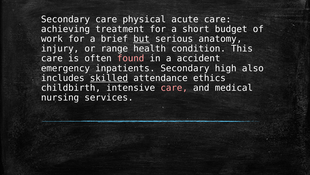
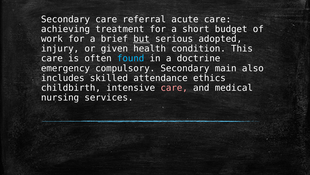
physical: physical -> referral (144, 19)
anatomy: anatomy -> adopted (220, 39)
range: range -> given (114, 49)
found colour: pink -> light blue (131, 58)
accident: accident -> doctrine (199, 58)
inpatients: inpatients -> compulsory (125, 68)
high: high -> main (226, 68)
skilled underline: present -> none (109, 78)
